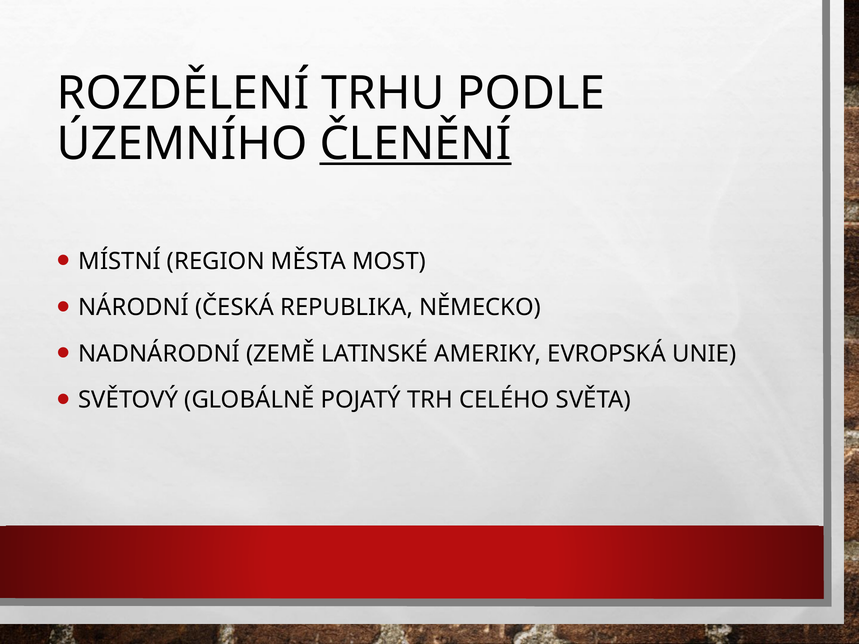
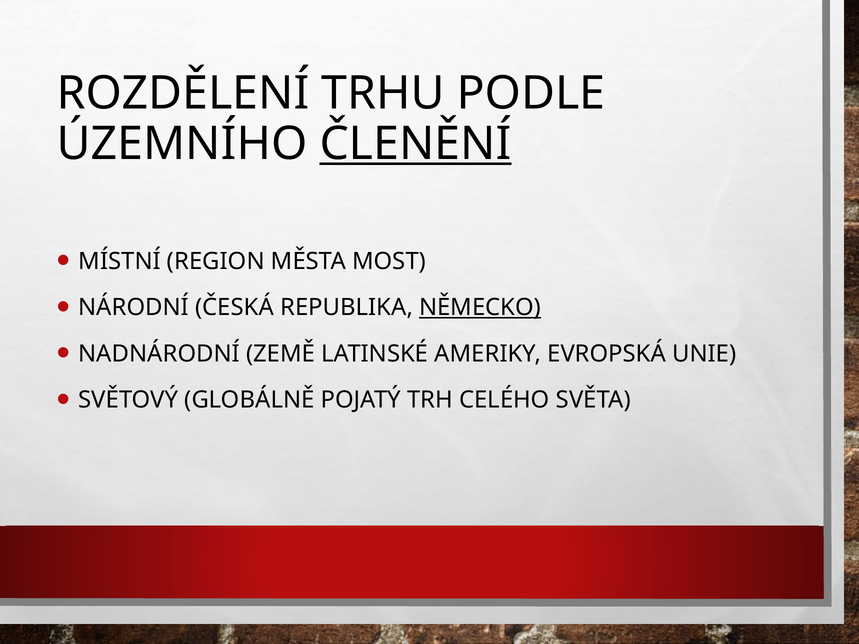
NĚMECKO underline: none -> present (480, 308)
